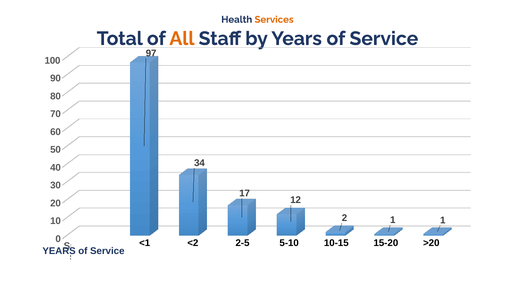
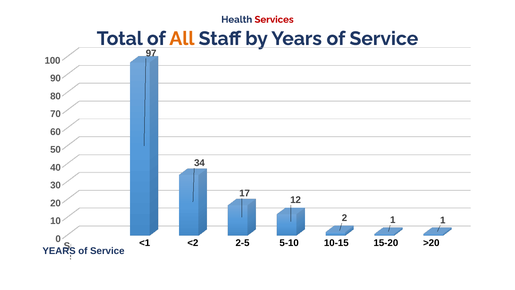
Services colour: orange -> red (274, 20)
